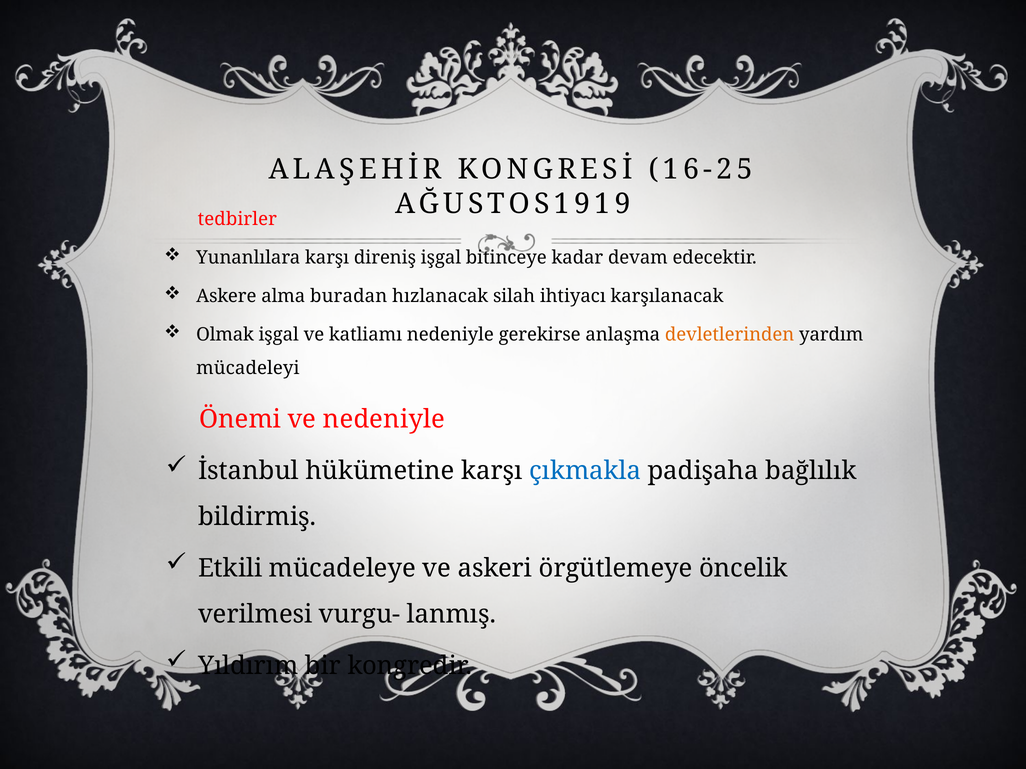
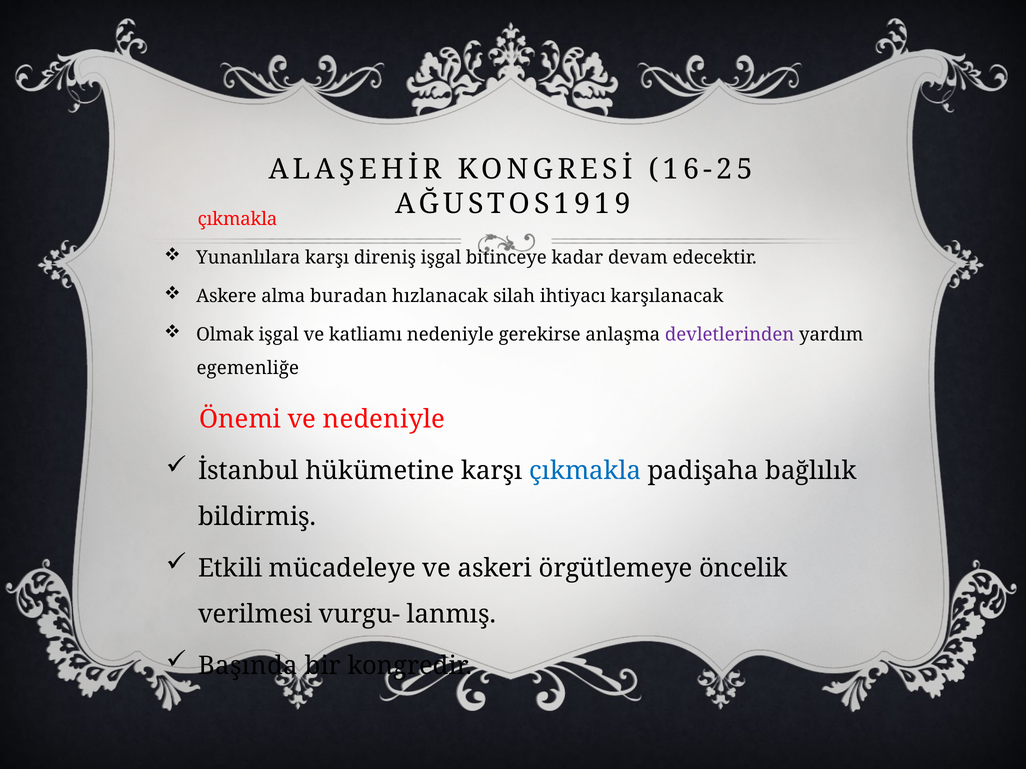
tedbirler: tedbirler -> çıkmakla (237, 219)
devletlerinden colour: orange -> purple (730, 335)
mücadeleyi: mücadeleyi -> egemenliğe (248, 368)
Yıldırım: Yıldırım -> Başında (248, 666)
